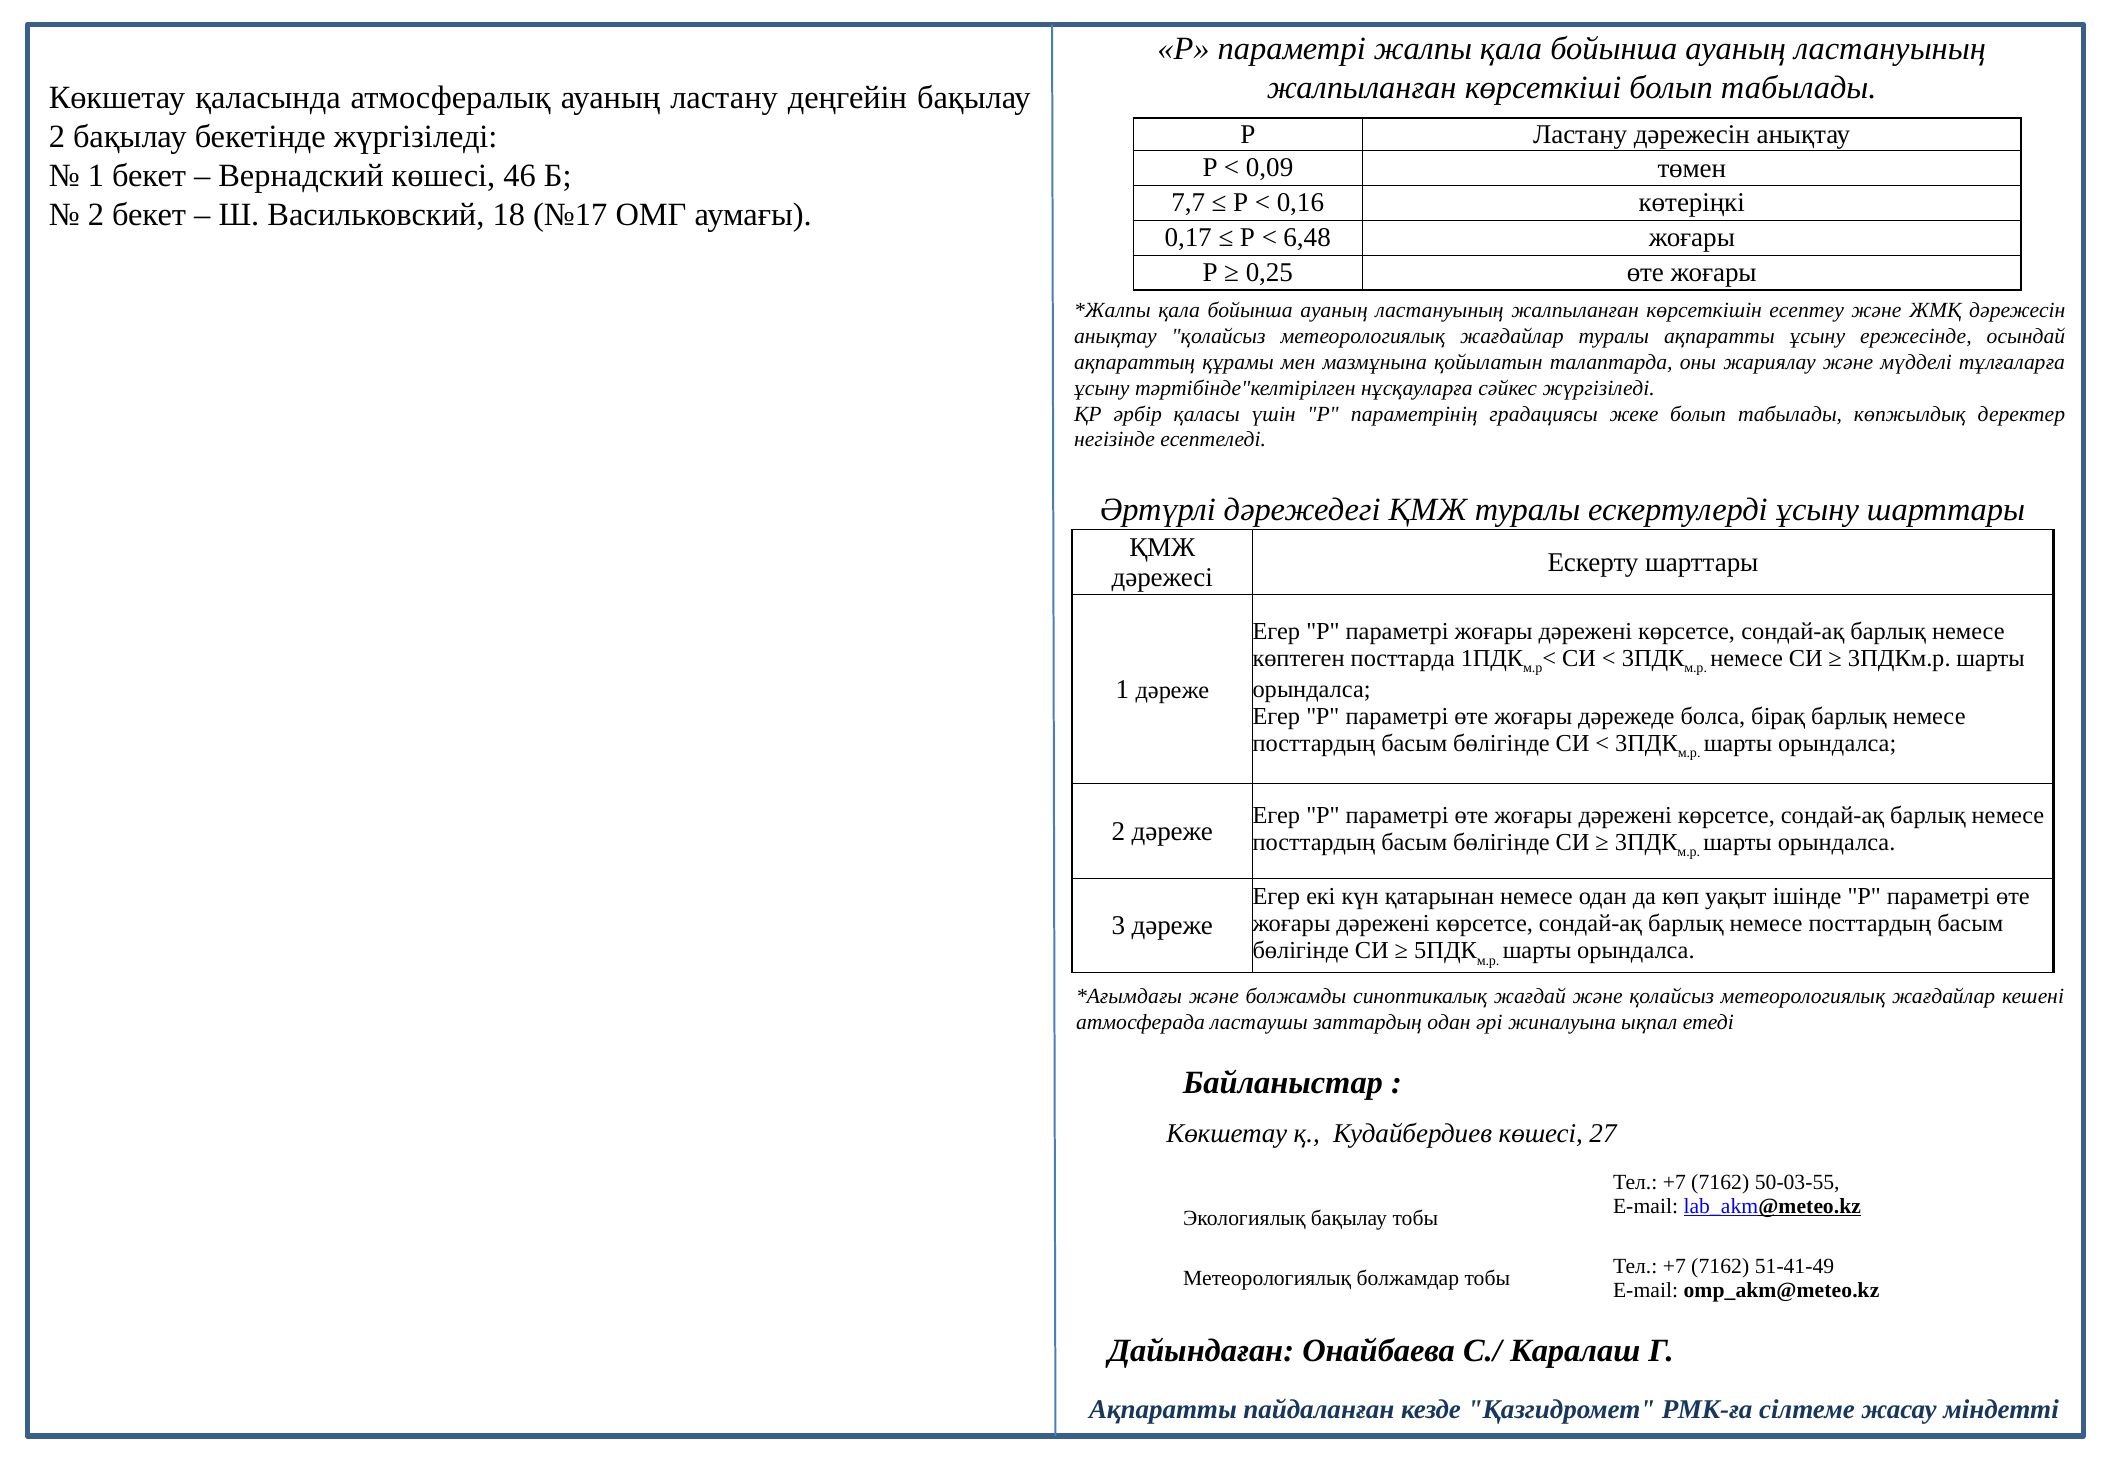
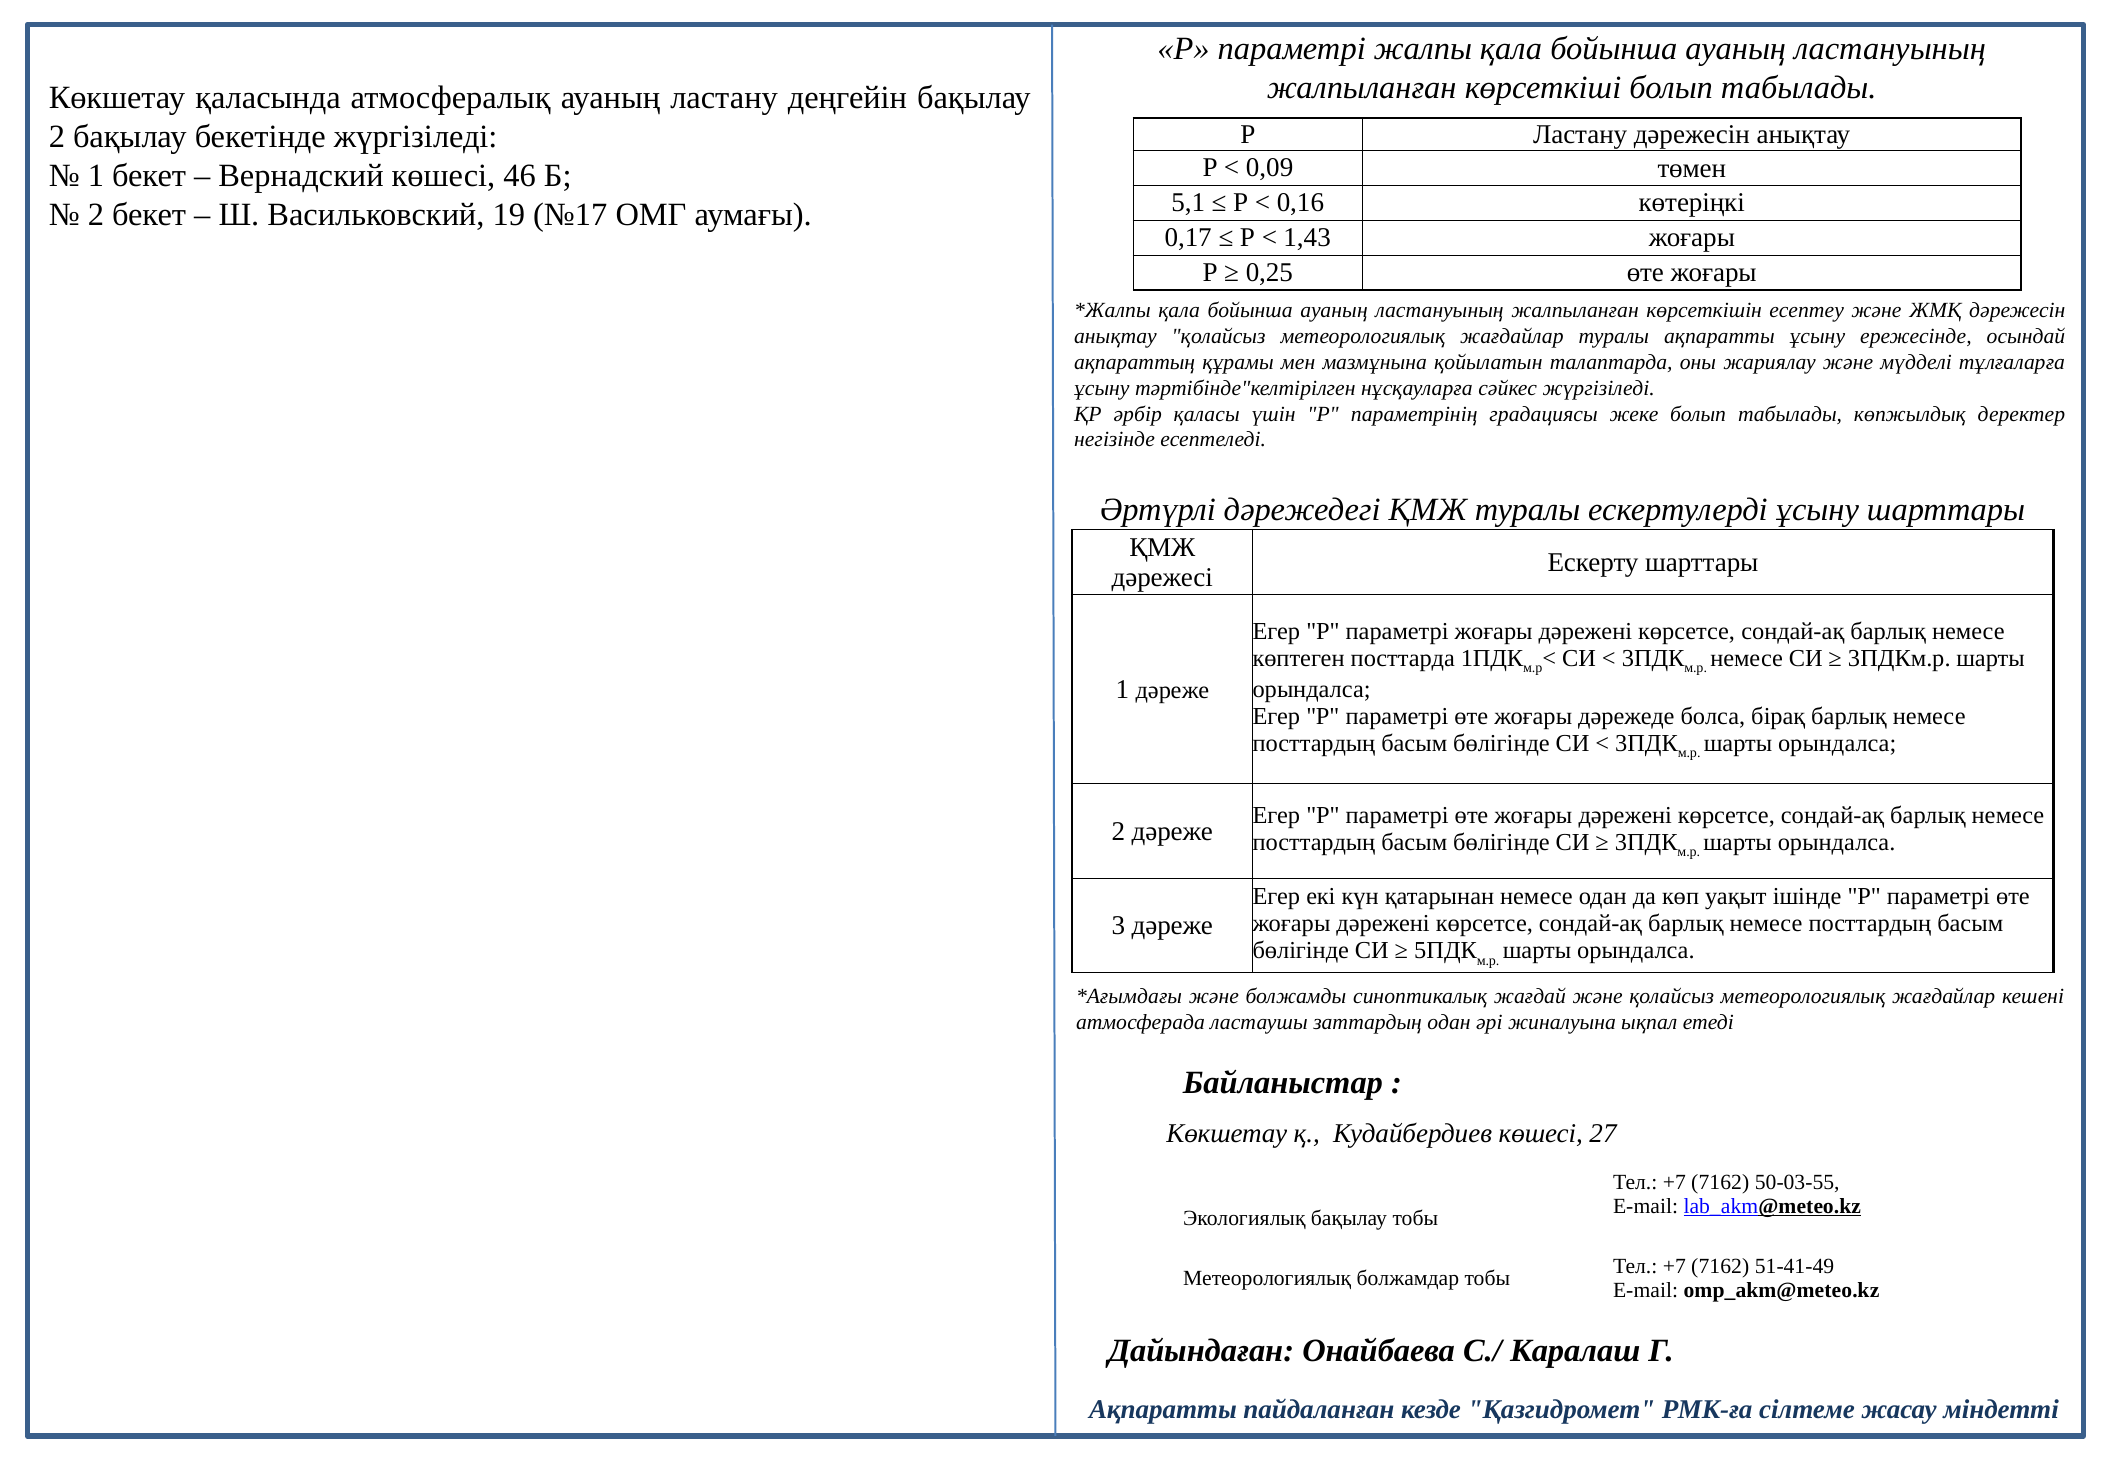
7,7: 7,7 -> 5,1 (1188, 203)
18: 18 -> 19 (509, 215)
6,48: 6,48 -> 1,43 (1307, 238)
